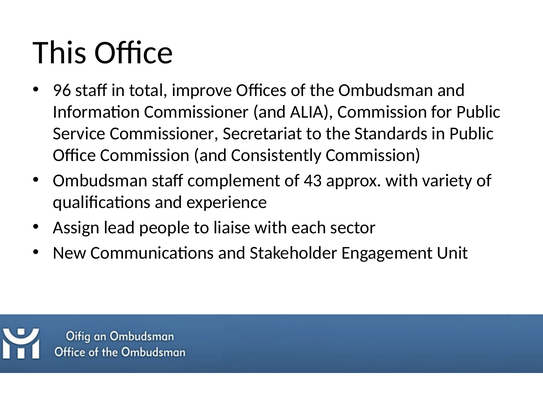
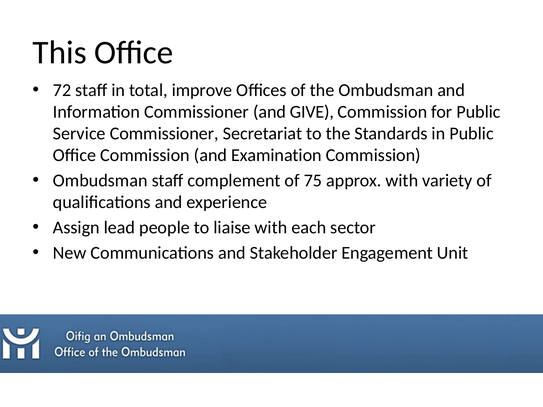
96: 96 -> 72 (62, 90)
ALIA: ALIA -> GIVE (312, 112)
Consistently: Consistently -> Examination (276, 155)
43: 43 -> 75 (313, 181)
